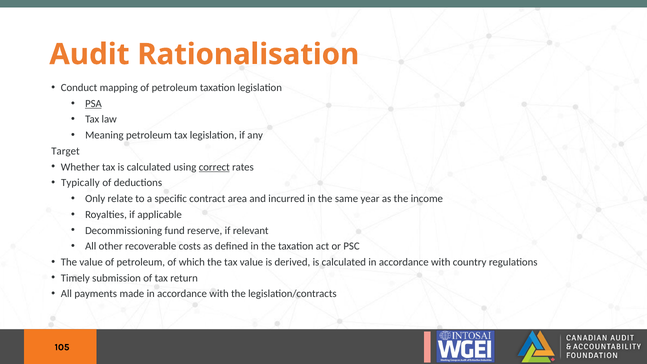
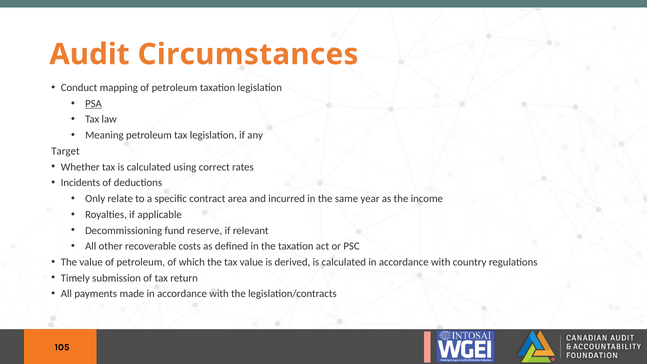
Rationalisation: Rationalisation -> Circumstances (248, 54)
correct underline: present -> none (214, 167)
Typically: Typically -> Incidents (80, 183)
